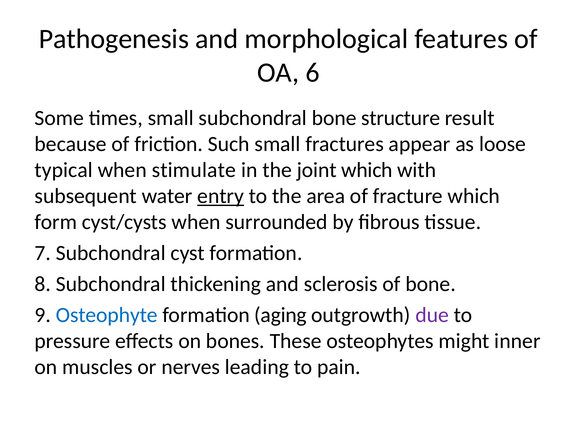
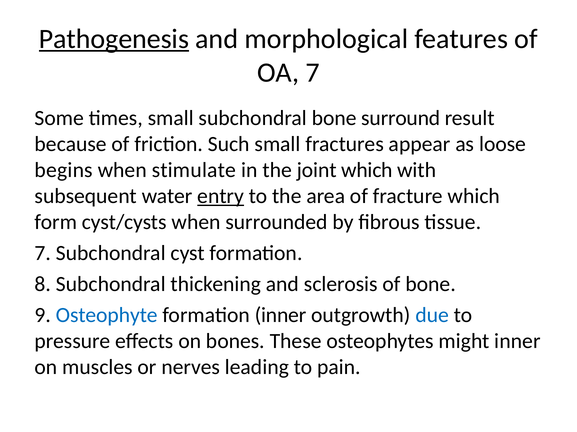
Pathogenesis underline: none -> present (114, 39)
OA 6: 6 -> 7 (312, 73)
structure: structure -> surround (401, 118)
typical: typical -> begins (64, 170)
formation aging: aging -> inner (281, 316)
due colour: purple -> blue (432, 316)
